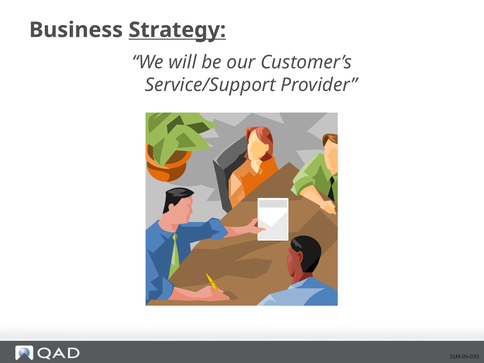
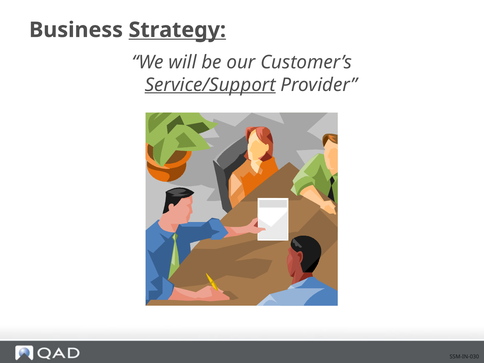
Service/Support underline: none -> present (210, 85)
